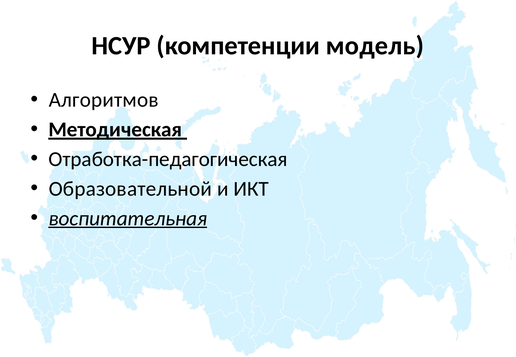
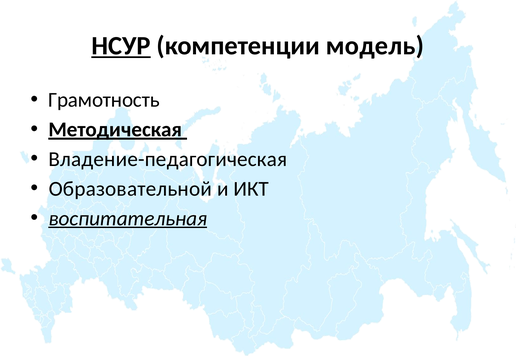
НСУР underline: none -> present (121, 46)
Алгоритмов: Алгоритмов -> Грамотность (104, 100)
Отработка-педагогическая: Отработка-педагогическая -> Владение-педагогическая (168, 159)
